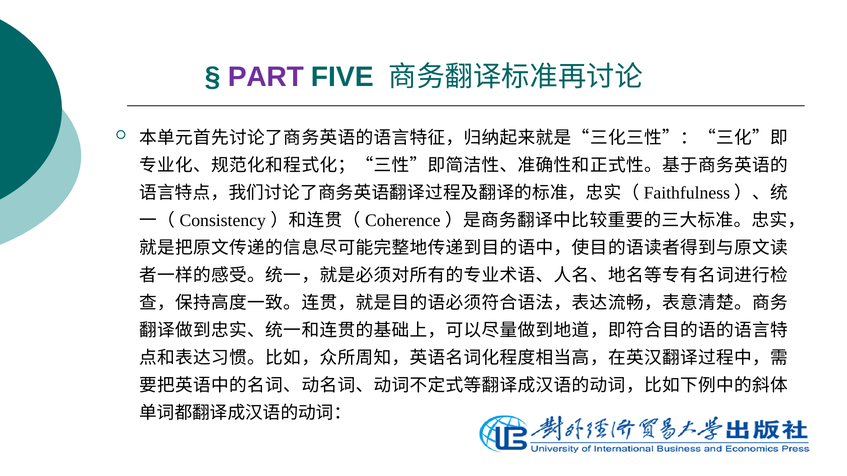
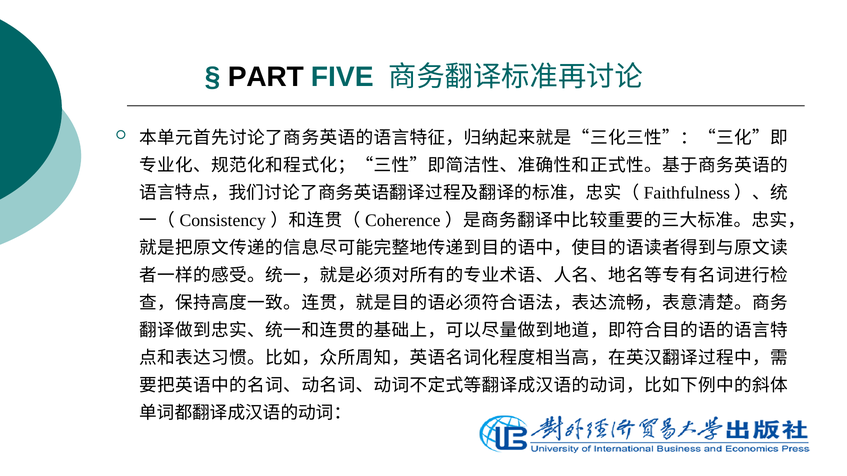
PART colour: purple -> black (266, 77)
